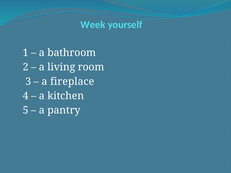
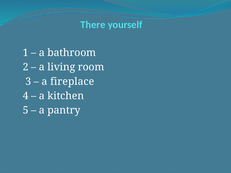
Week: Week -> There (93, 25)
